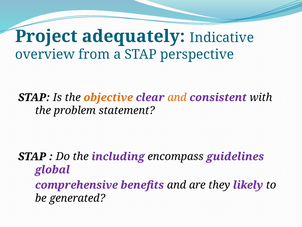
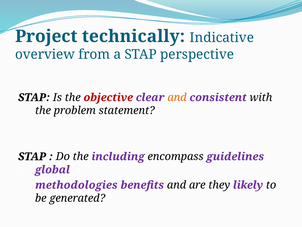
adequately: adequately -> technically (133, 36)
objective colour: orange -> red (108, 97)
comprehensive: comprehensive -> methodologies (76, 185)
